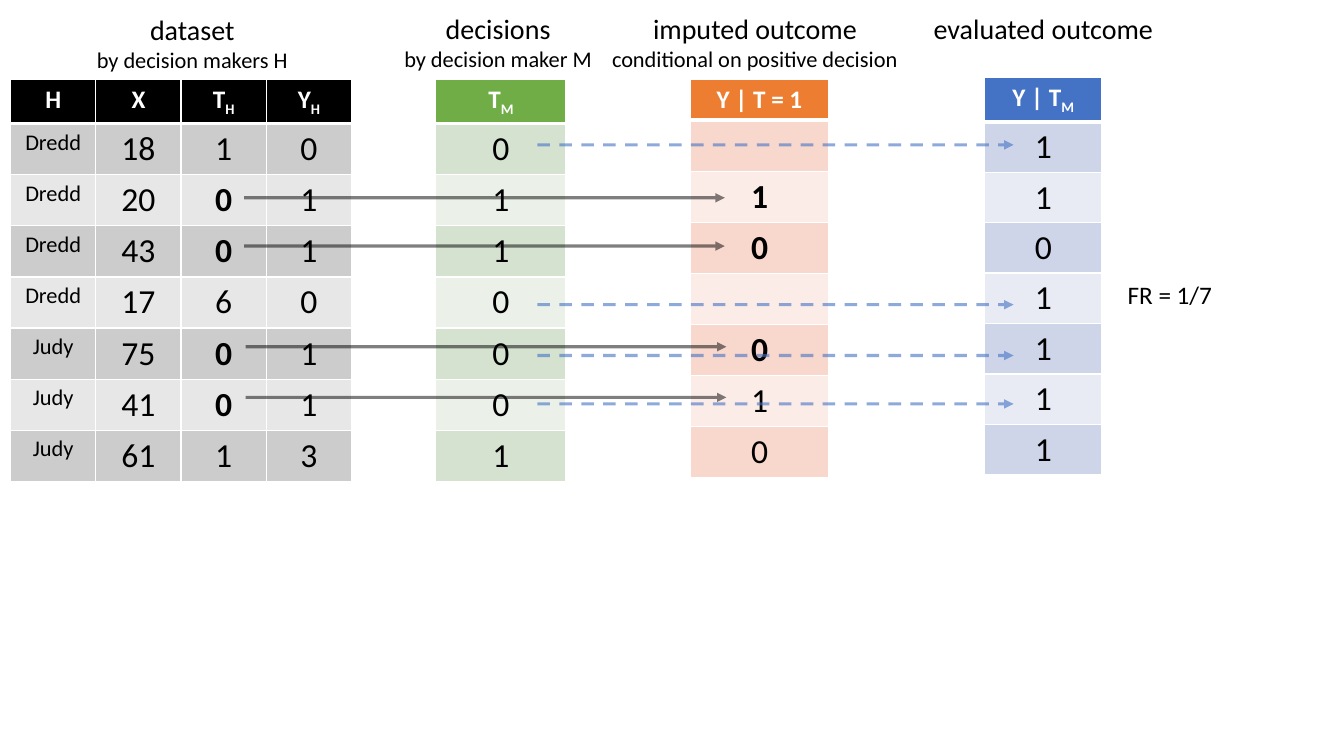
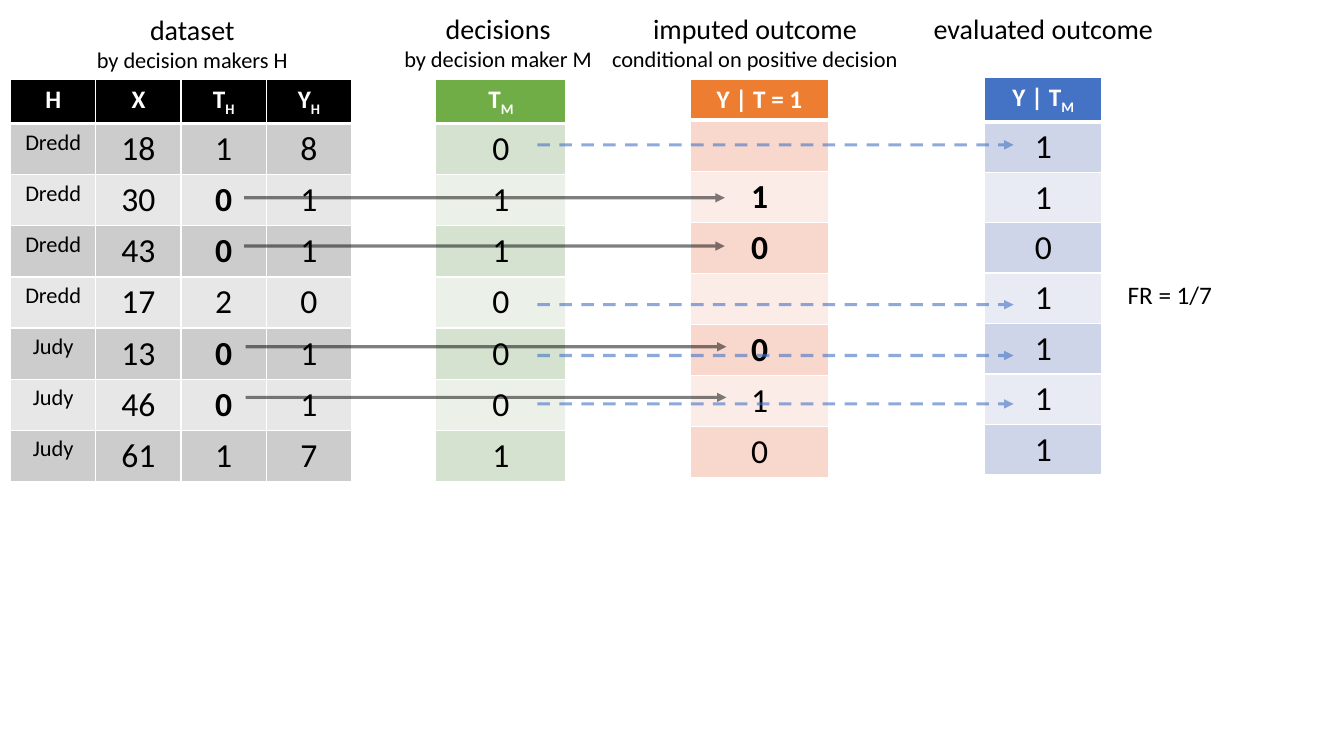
18 1 0: 0 -> 8 (309, 149)
20: 20 -> 30 (138, 201)
6: 6 -> 2 (224, 303)
75: 75 -> 13 (138, 354)
41: 41 -> 46 (138, 405)
3: 3 -> 7 (309, 456)
